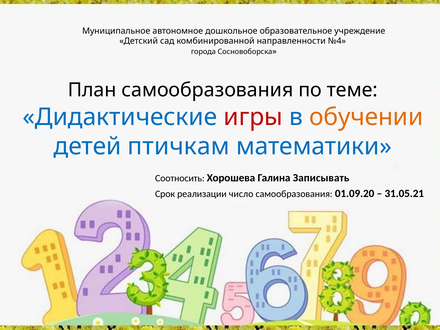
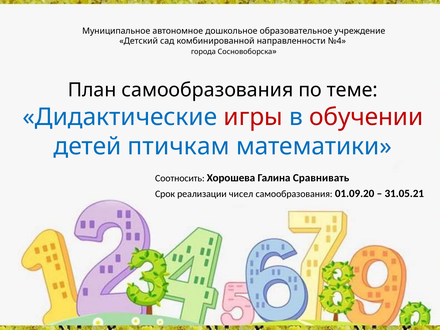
обучении colour: orange -> red (366, 117)
Записывать: Записывать -> Сравнивать (321, 178)
число: число -> чисел (241, 194)
